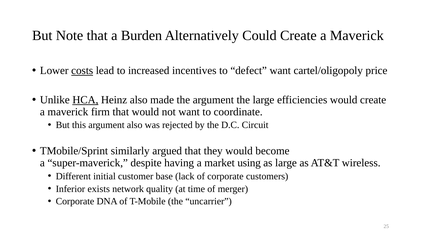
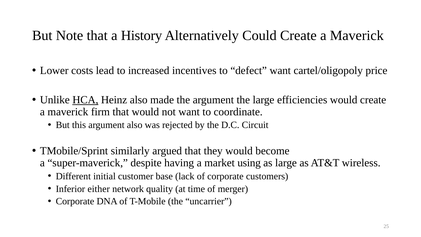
Burden: Burden -> History (142, 35)
costs underline: present -> none (82, 70)
exists: exists -> either (99, 189)
